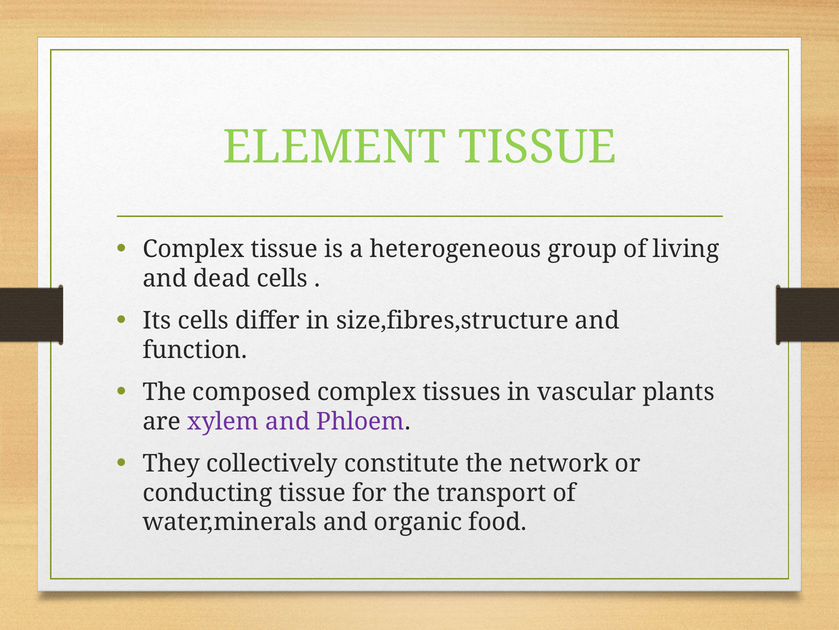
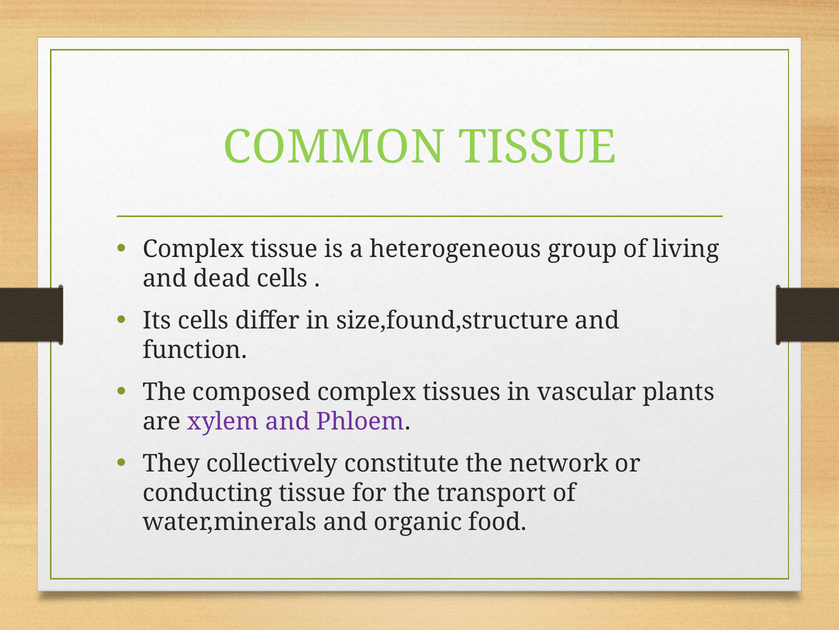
ELEMENT: ELEMENT -> COMMON (334, 147)
size,fibres,structure: size,fibres,structure -> size,found,structure (452, 320)
